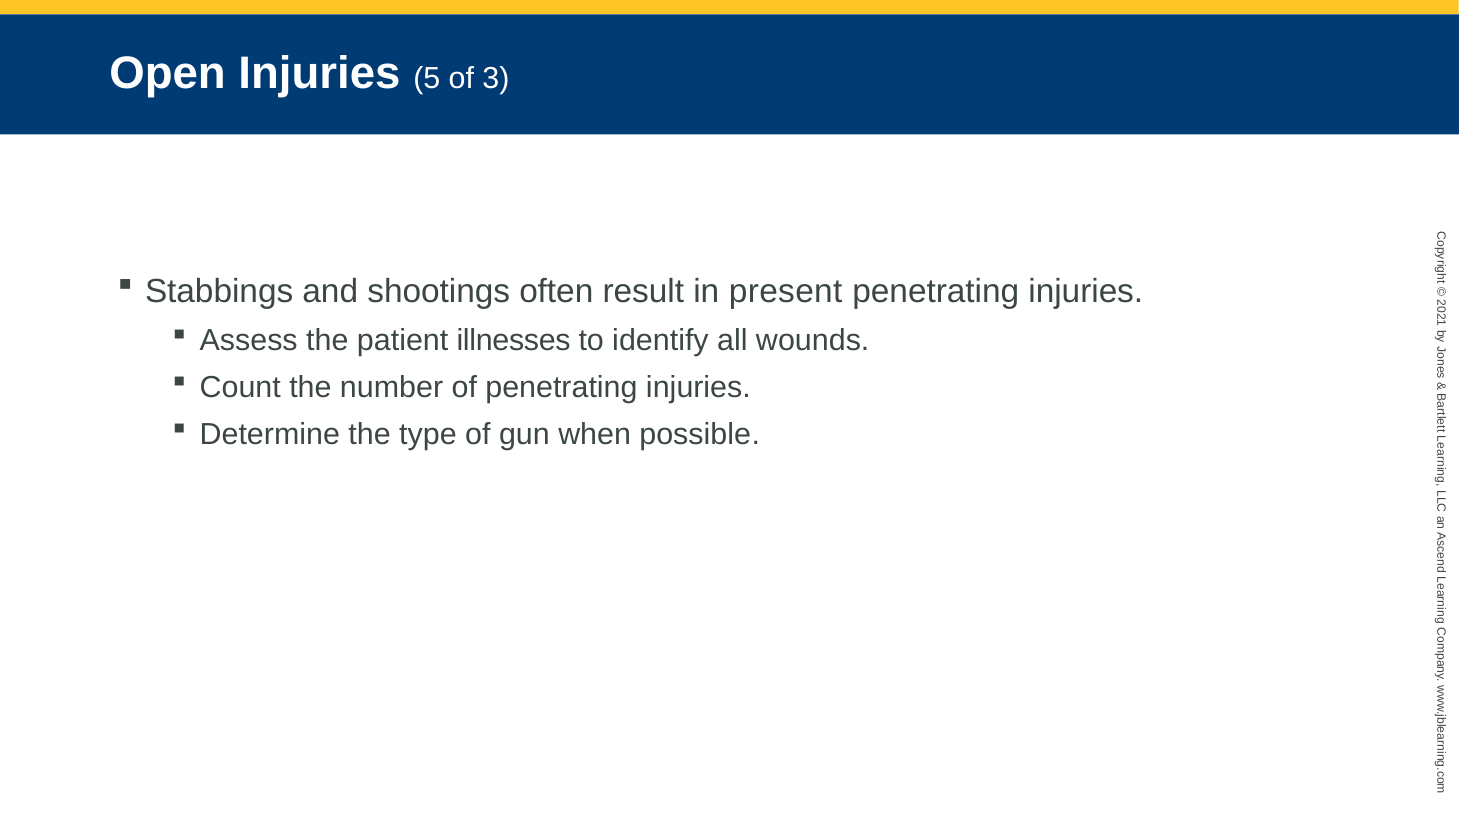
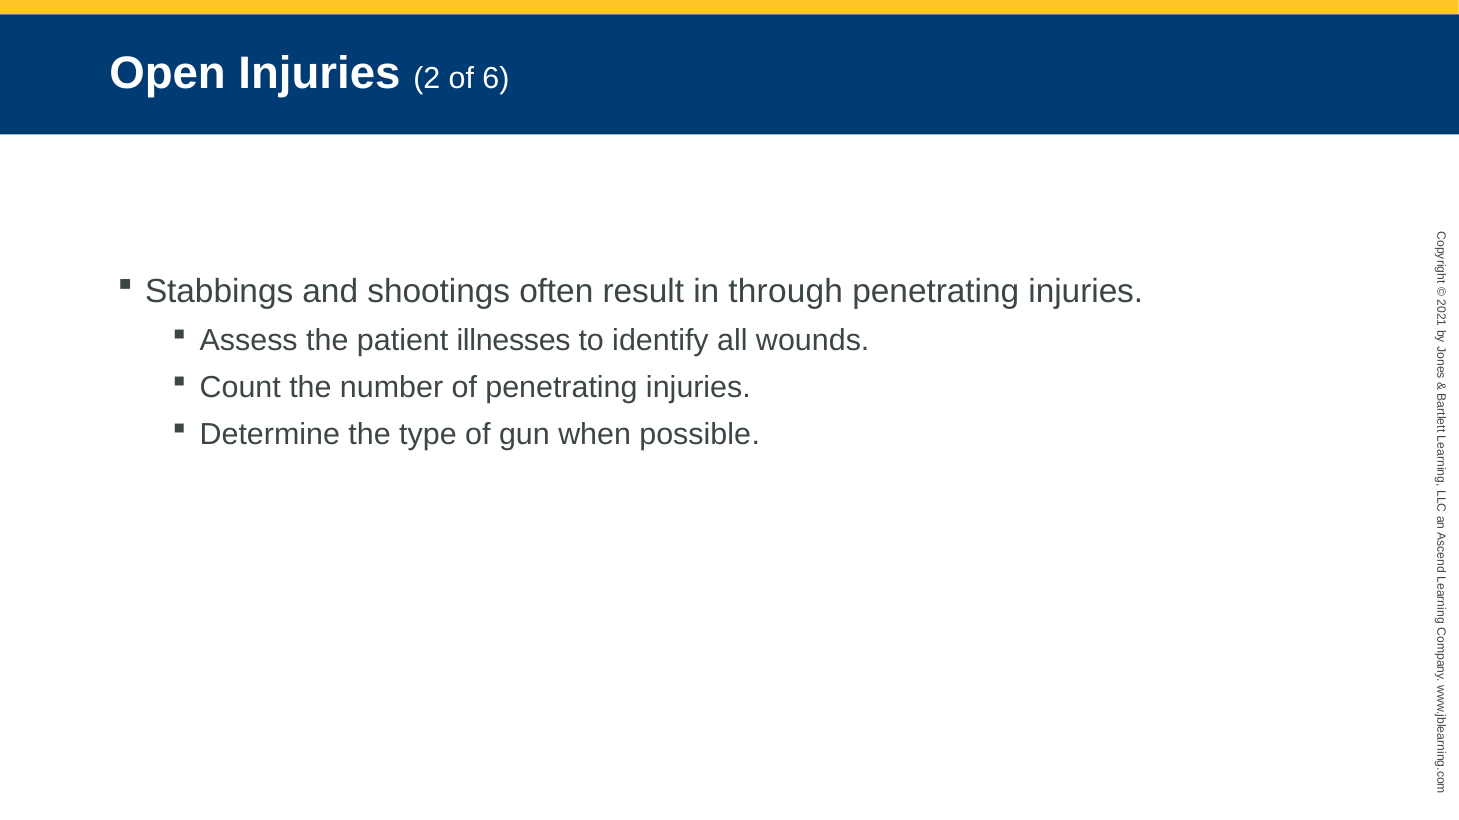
Injuries 5: 5 -> 2 (427, 78)
3: 3 -> 6 (496, 78)
present: present -> through (786, 292)
